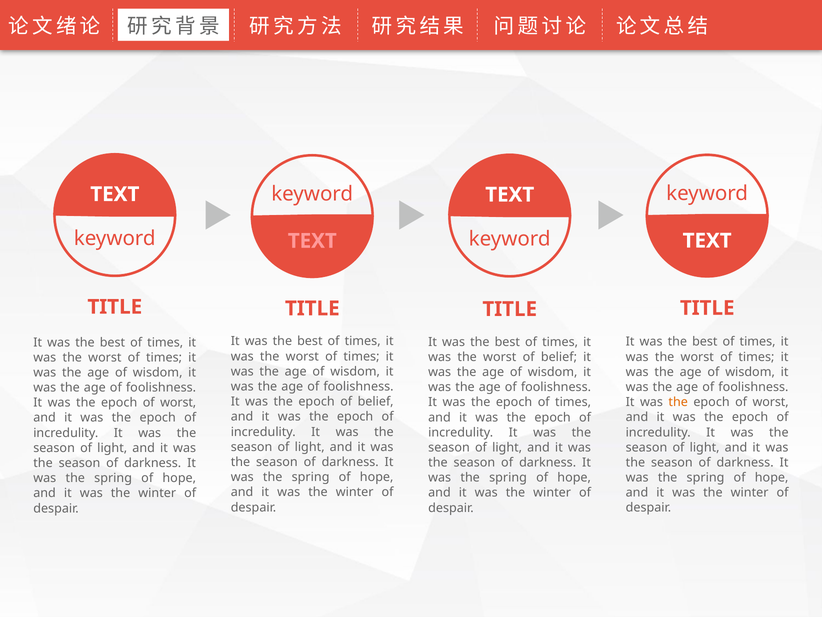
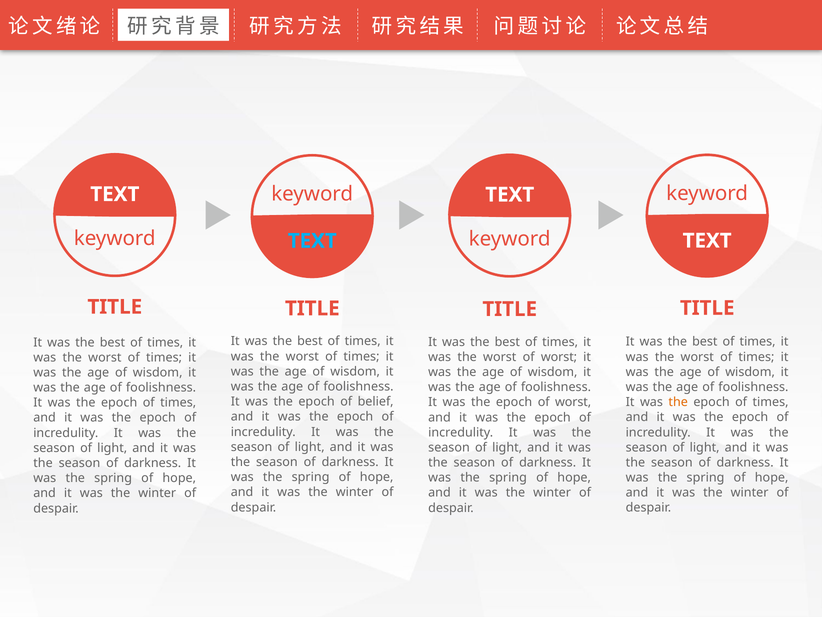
TEXT colour: pink -> light blue (312, 241)
worst of belief: belief -> worst (559, 357)
epoch of times: times -> worst (573, 402)
worst: worst -> times (771, 402)
worst: worst -> times (178, 402)
